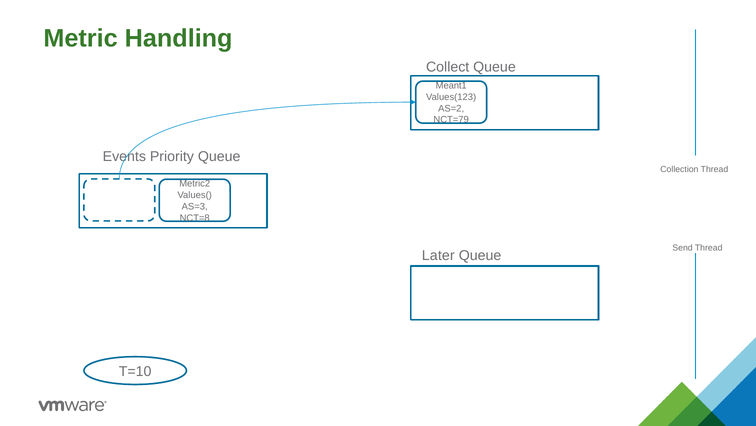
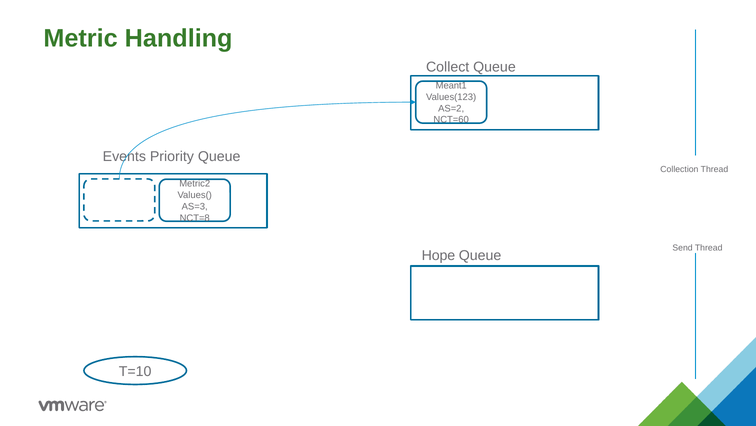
NCT=79: NCT=79 -> NCT=60 (451, 120)
Later: Later -> Hope (438, 255)
